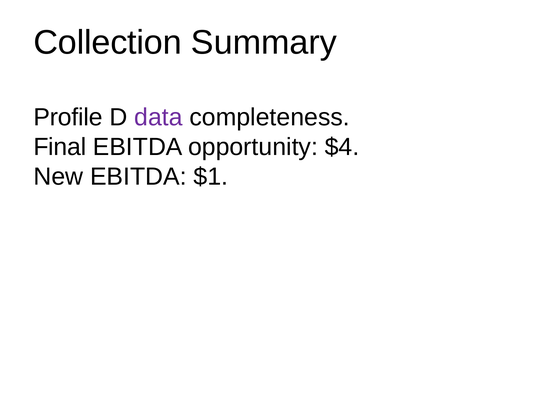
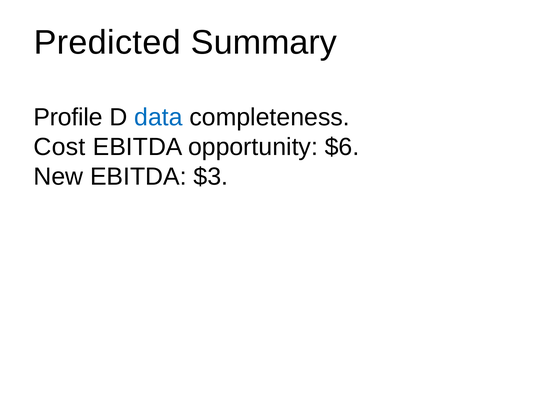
Collection: Collection -> Predicted (107, 42)
data colour: purple -> blue (158, 117)
Final: Final -> Cost (60, 147)
$4: $4 -> $6 (342, 147)
$1: $1 -> $3 (211, 177)
